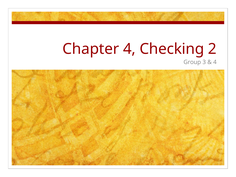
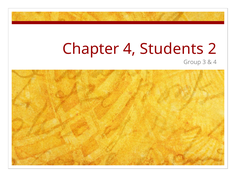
Checking: Checking -> Students (172, 49)
